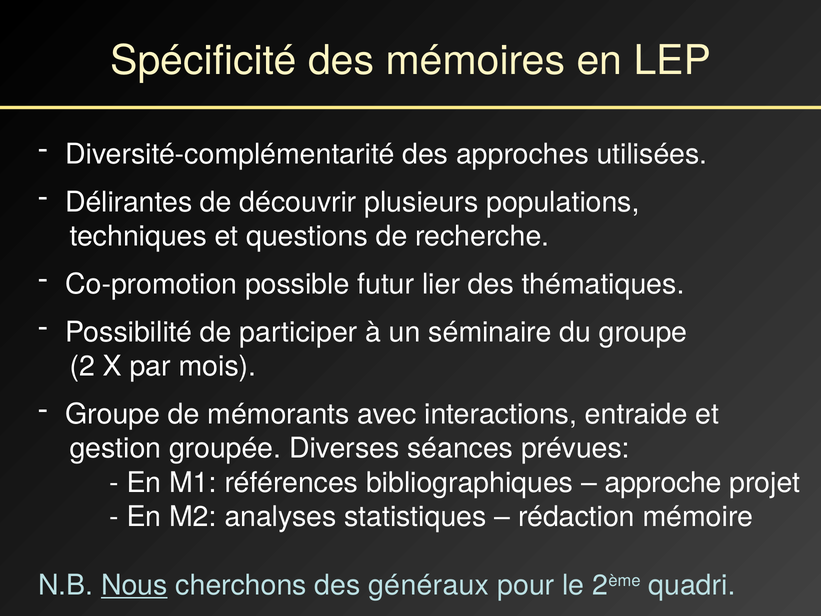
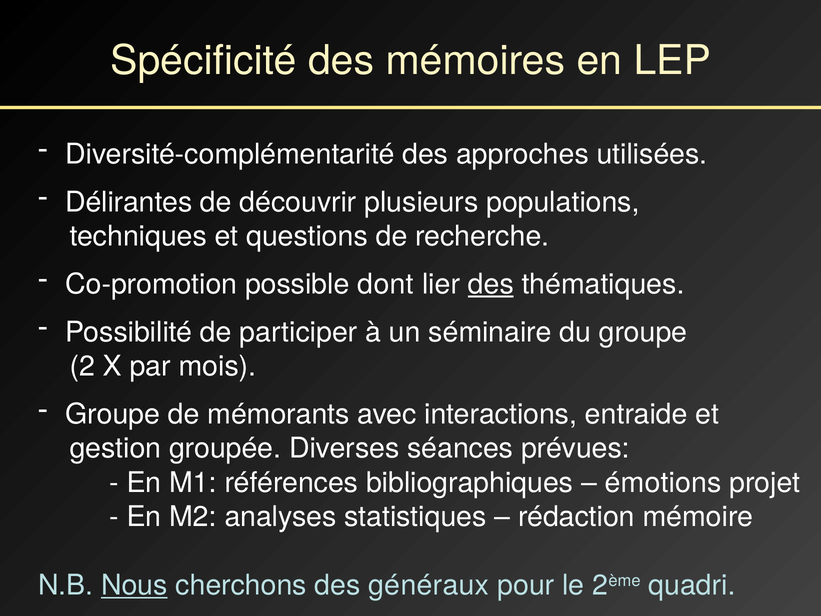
futur: futur -> dont (386, 284)
des underline: none -> present (491, 284)
approche: approche -> émotions (663, 483)
